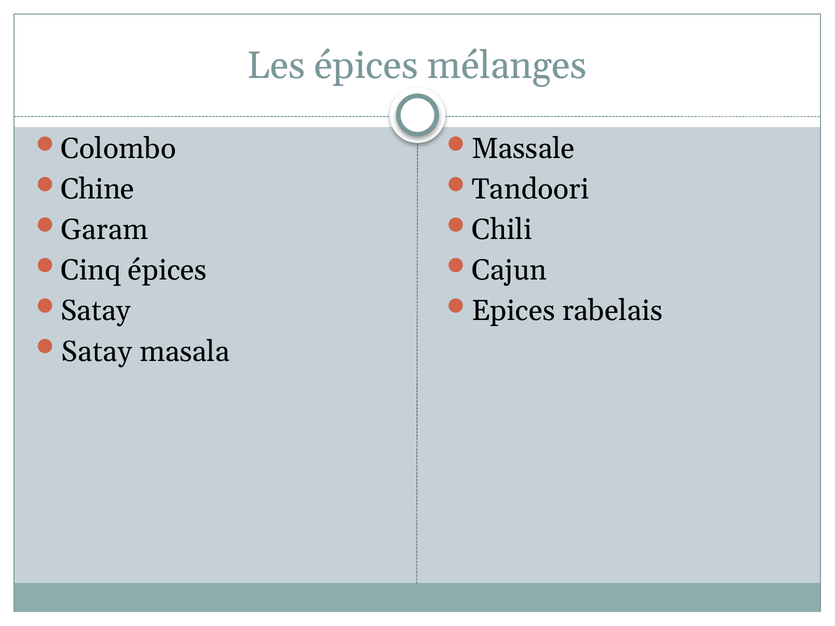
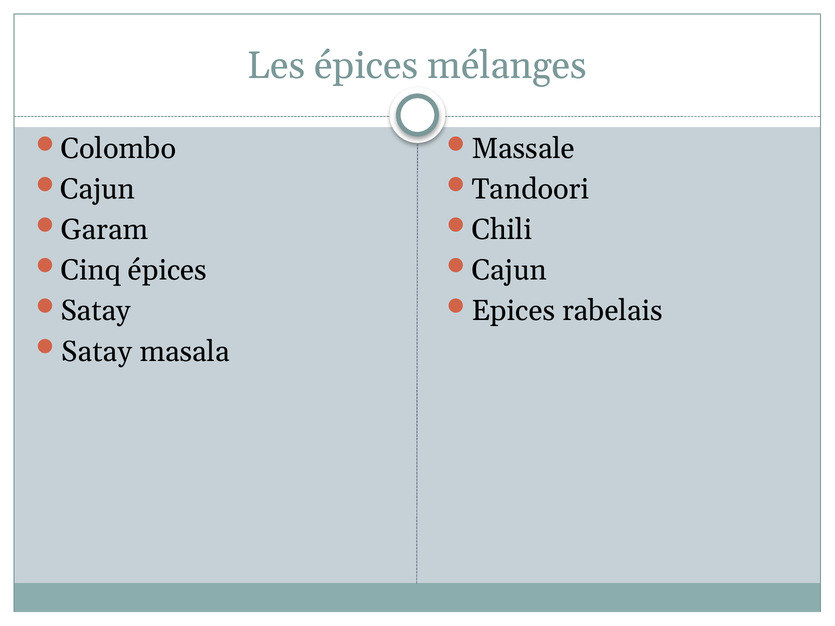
Chine: Chine -> Cajun (98, 189)
